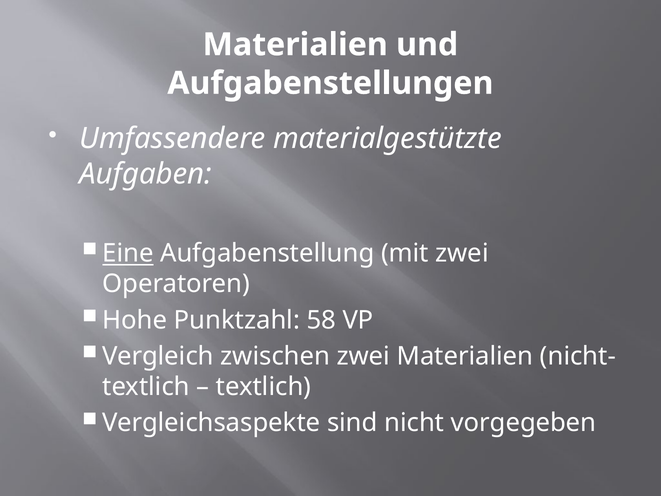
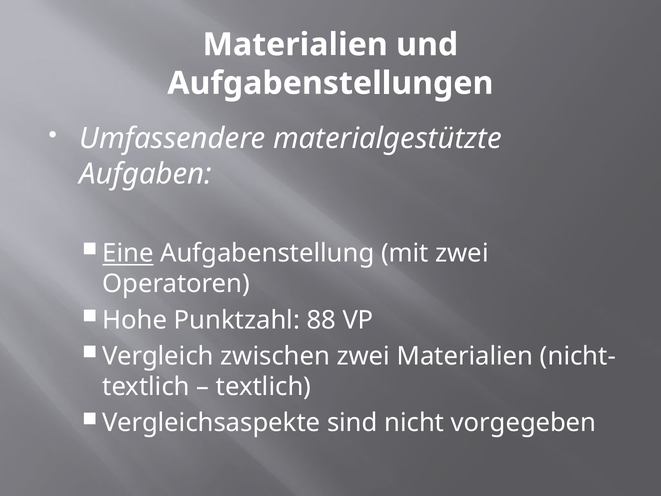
58: 58 -> 88 (321, 320)
